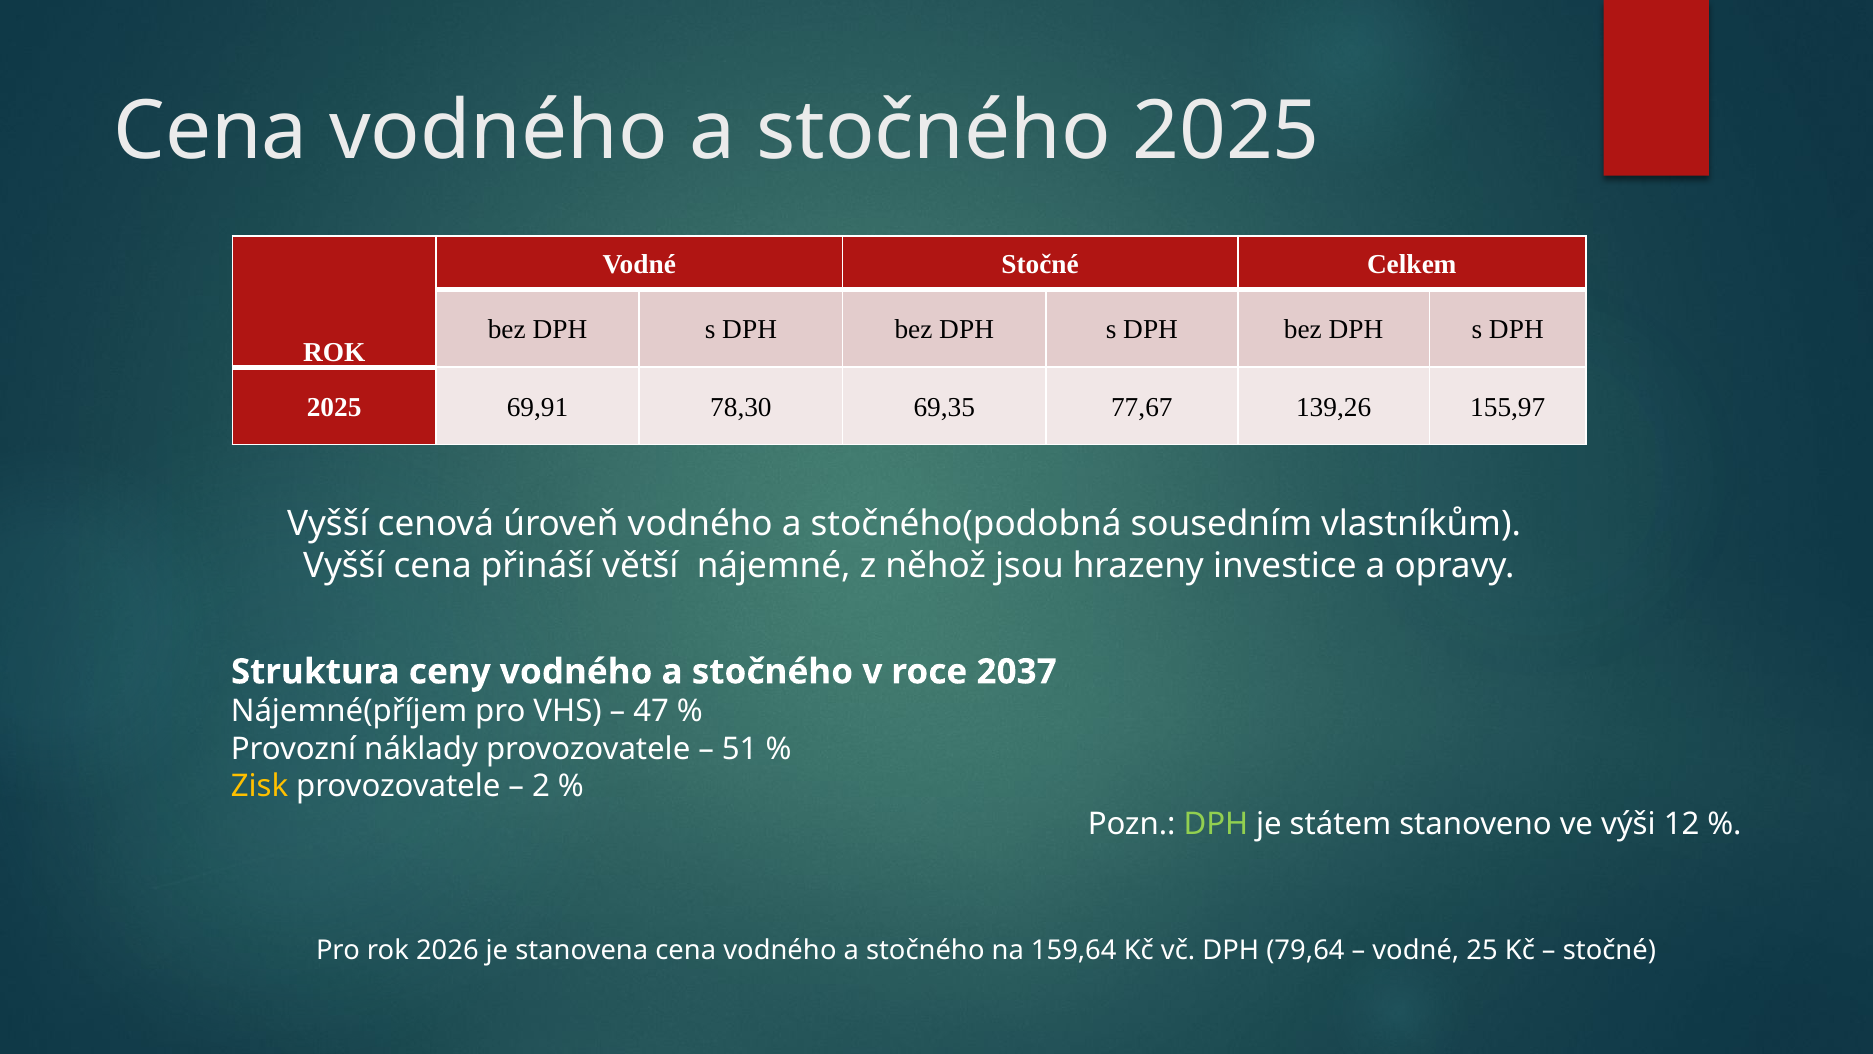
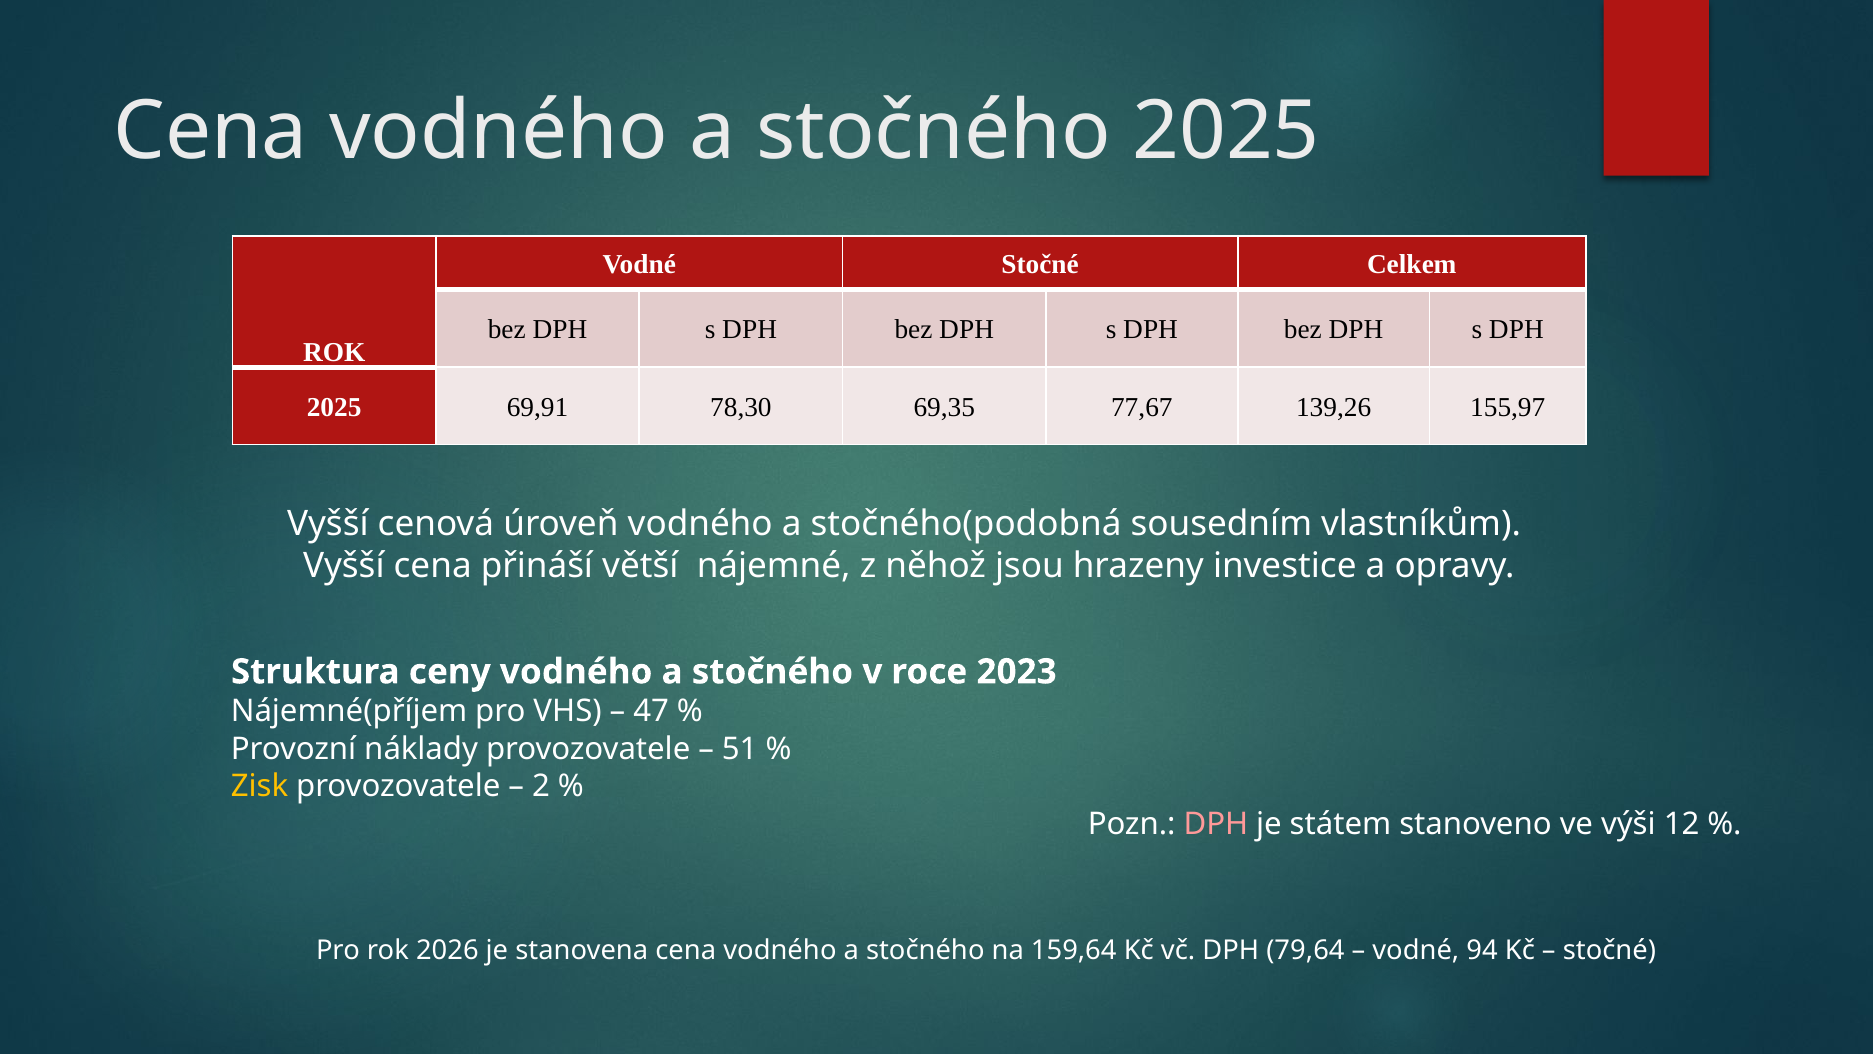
2037: 2037 -> 2023 (1017, 672)
DPH colour: light green -> pink (1216, 823)
25: 25 -> 94 (1482, 950)
